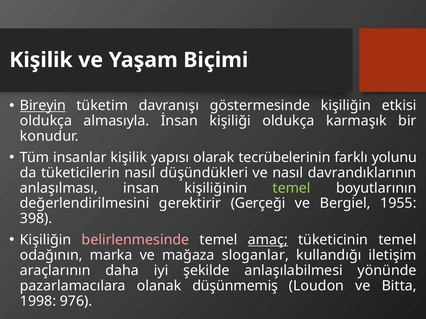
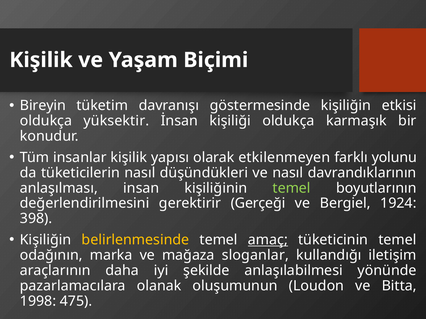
Bireyin underline: present -> none (43, 106)
almasıyla: almasıyla -> yüksektir (116, 121)
tecrübelerinin: tecrübelerinin -> etkilenmeyen (284, 158)
1955: 1955 -> 1924 (398, 204)
belirlenmesinde colour: pink -> yellow (135, 240)
düşünmemiş: düşünmemiş -> oluşumunun (235, 286)
976: 976 -> 475 (76, 302)
